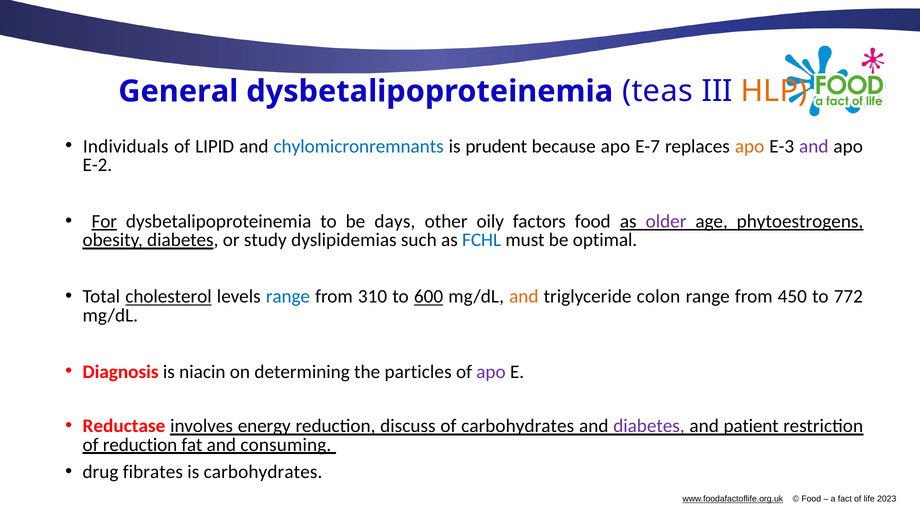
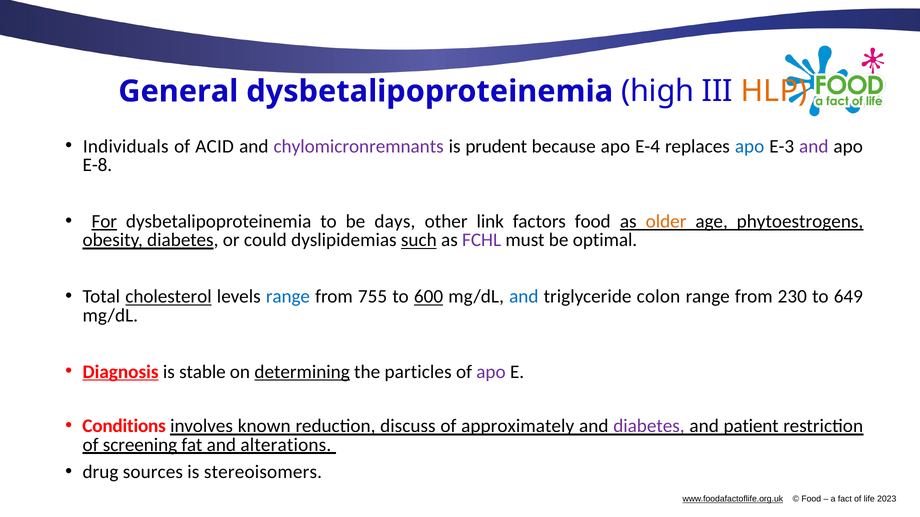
teas: teas -> high (658, 91)
LIPID: LIPID -> ACID (215, 147)
chylomicronremnants colour: blue -> purple (359, 147)
E-7: E-7 -> E-4 (648, 147)
apo colour: orange -> blue (750, 147)
E-2: E-2 -> E-8 (97, 165)
oily: oily -> link (490, 222)
older colour: purple -> orange (666, 222)
study: study -> could (265, 240)
such underline: none -> present (419, 240)
FCHL colour: blue -> purple (482, 240)
310: 310 -> 755 (373, 297)
and colour: orange -> blue (524, 297)
450: 450 -> 230 (792, 297)
772: 772 -> 649 (848, 297)
Diagnosis underline: none -> present (121, 372)
niacin: niacin -> stable (202, 372)
determining underline: none -> present (302, 372)
Reductase: Reductase -> Conditions (124, 427)
energy: energy -> known (264, 427)
of carbohydrates: carbohydrates -> approximately (518, 427)
of reduction: reduction -> screening (140, 445)
consuming: consuming -> alterations (286, 445)
fibrates: fibrates -> sources (153, 472)
is carbohydrates: carbohydrates -> stereoisomers (263, 472)
